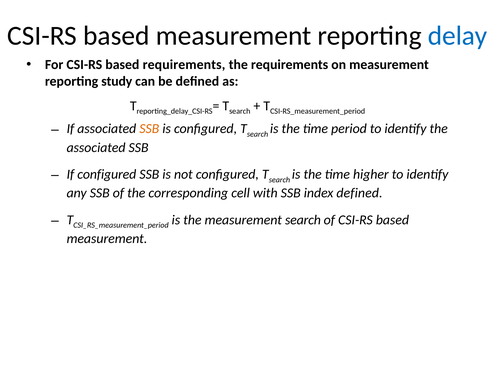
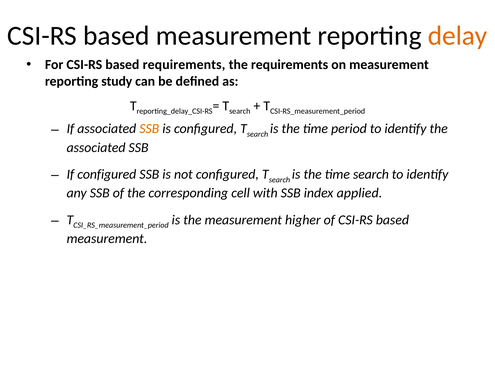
delay colour: blue -> orange (458, 36)
time higher: higher -> search (371, 174)
index defined: defined -> applied (359, 193)
measurement search: search -> higher (303, 220)
